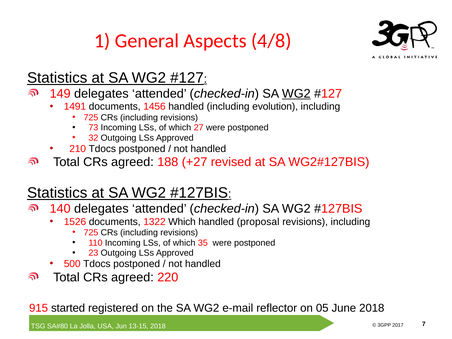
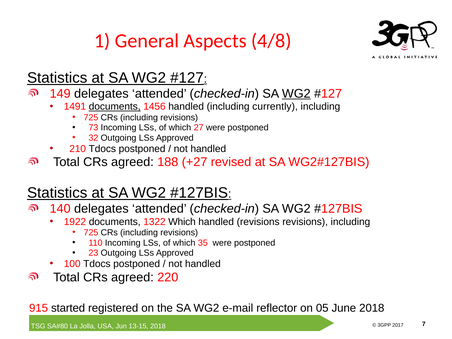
documents underline: none -> present (115, 107)
evolution: evolution -> currently (275, 107)
1526: 1526 -> 1922 (75, 222)
handled proposal: proposal -> revisions (258, 222)
500: 500 -> 100 (72, 264)
